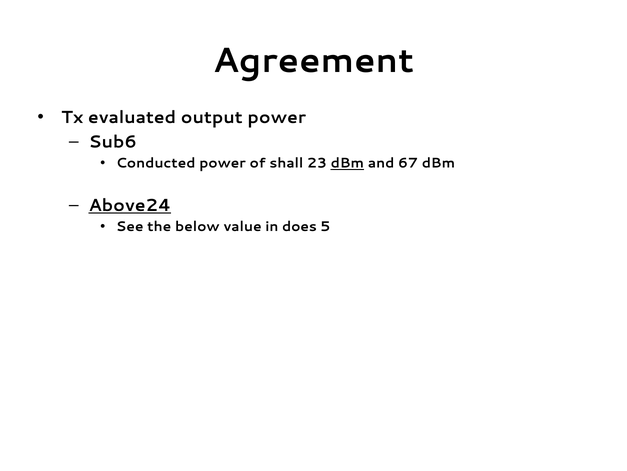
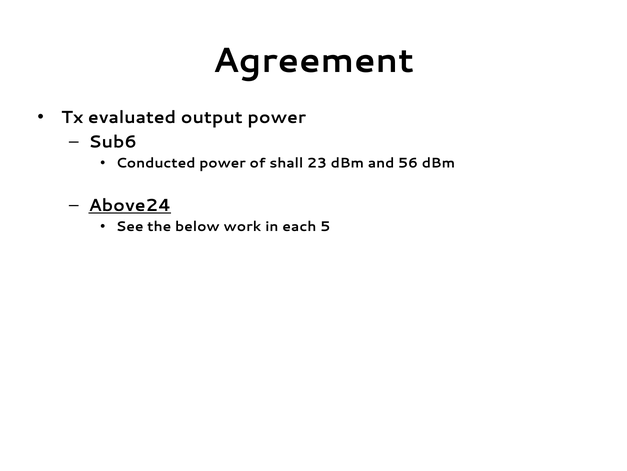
dBm underline: present -> none (347, 163)
67: 67 -> 56 (408, 163)
value: value -> work (242, 226)
does: does -> each (299, 226)
